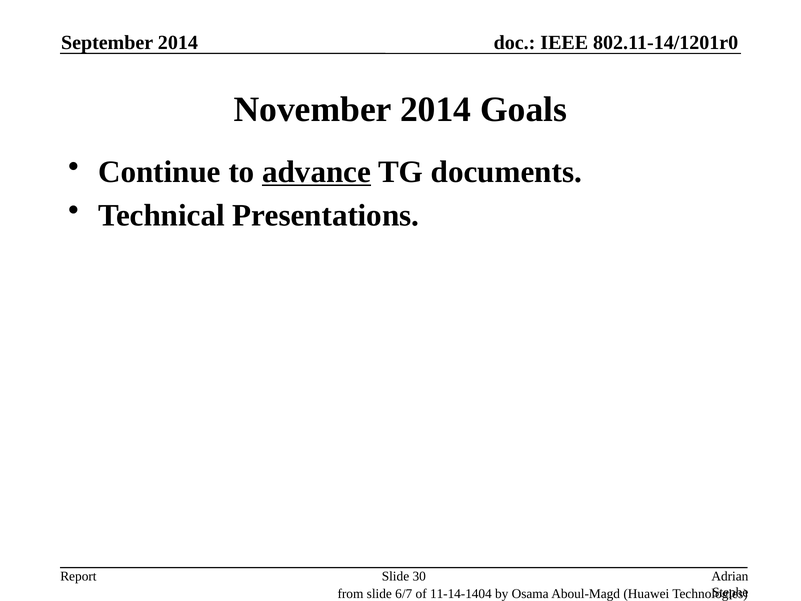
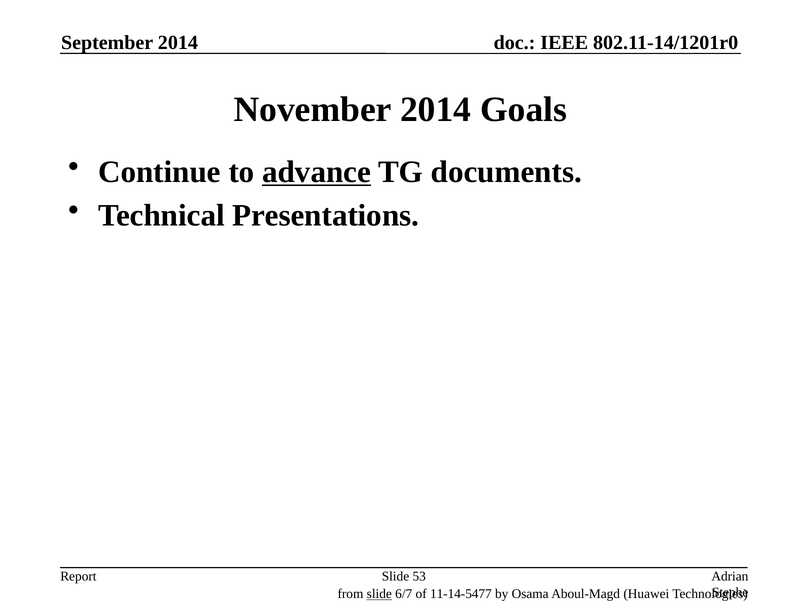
30: 30 -> 53 (419, 576)
slide underline: none -> present (379, 594)
11-14-1404: 11-14-1404 -> 11-14-5477 (461, 594)
